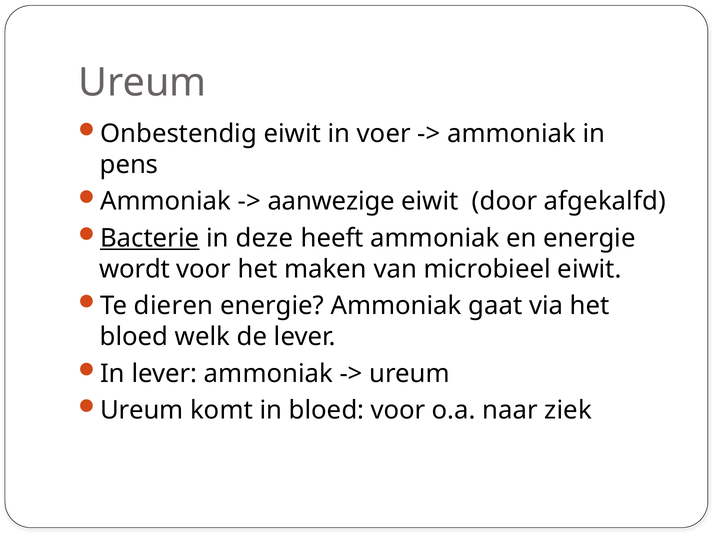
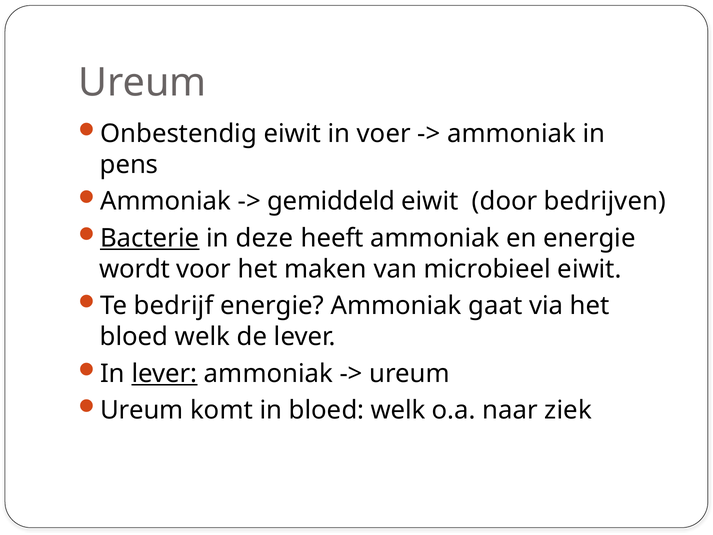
aanwezige: aanwezige -> gemiddeld (331, 201)
afgekalfd: afgekalfd -> bedrijven (605, 201)
dieren: dieren -> bedrijf (174, 306)
lever underline: none -> present (164, 373)
in bloed voor: voor -> welk (398, 410)
